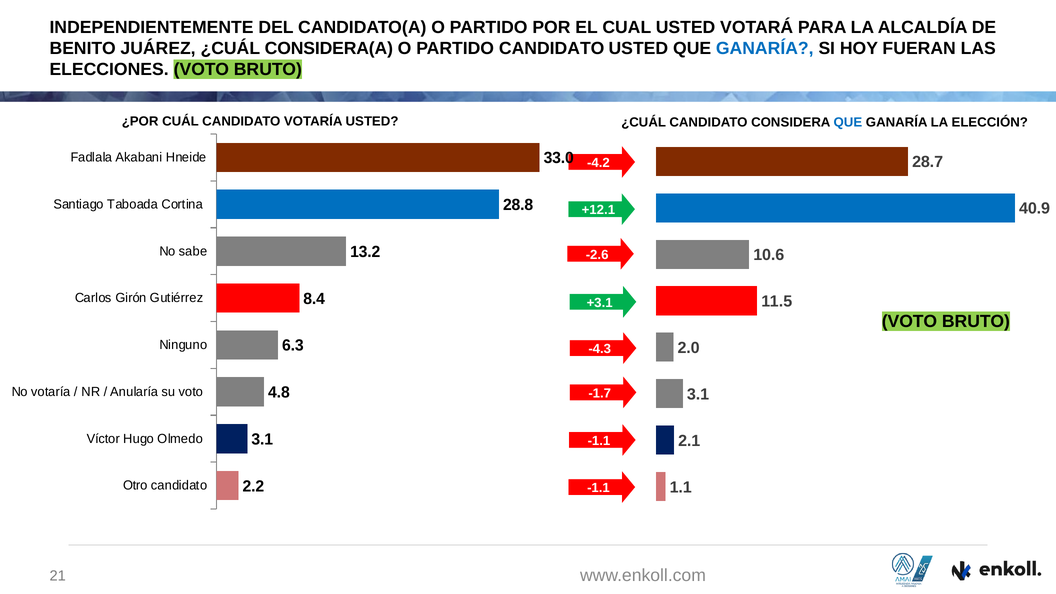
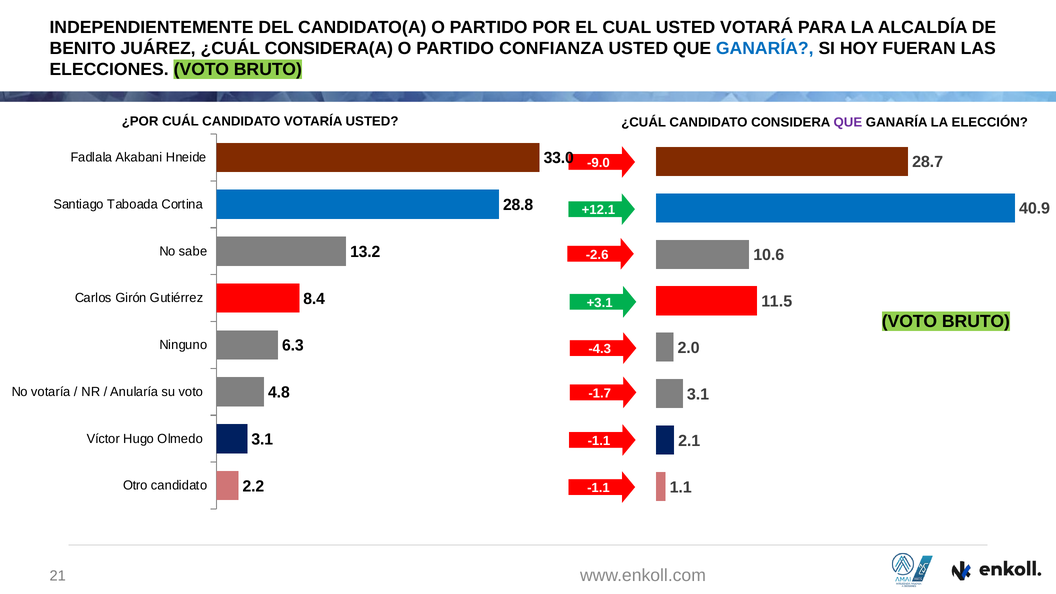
PARTIDO CANDIDATO: CANDIDATO -> CONFIANZA (552, 49)
QUE colour: blue -> purple (848, 122)
-4.2: -4.2 -> -9.0 (598, 163)
